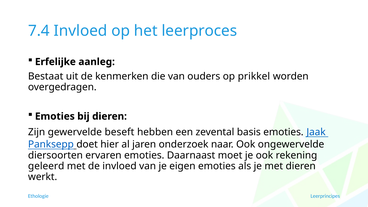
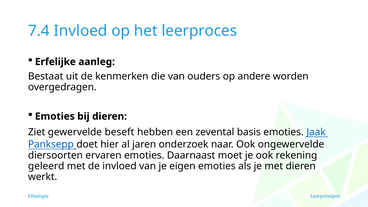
prikkel: prikkel -> andere (254, 76)
Zijn: Zijn -> Ziet (37, 132)
